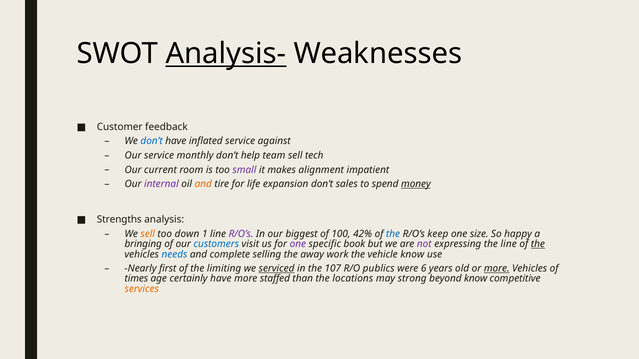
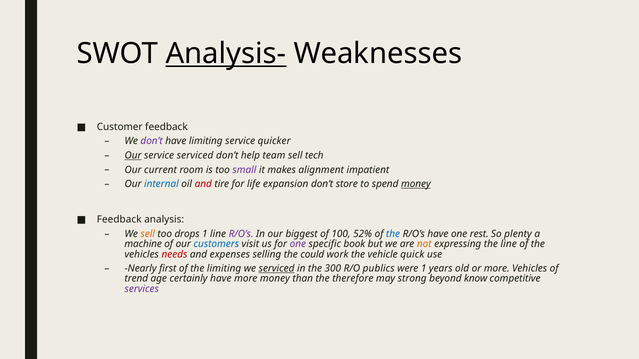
don’t colour: blue -> purple (152, 141)
have inflated: inflated -> limiting (206, 141)
against: against -> quicker (274, 141)
Our underline: none -> present (133, 156)
service monthly: monthly -> serviced (195, 156)
internal colour: purple -> blue (161, 184)
and colour: orange -> red (203, 184)
sales: sales -> store (347, 184)
Strengths: Strengths -> Feedback (119, 220)
down: down -> drops (187, 234)
42%: 42% -> 52% (363, 234)
R/O’s keep: keep -> have (438, 234)
size: size -> rest (479, 234)
happy: happy -> plenty (518, 234)
bringing: bringing -> machine (143, 244)
not colour: purple -> orange (424, 244)
the underline: present -> none (538, 244)
needs colour: blue -> red (174, 255)
complete: complete -> expenses (230, 255)
away: away -> could (312, 255)
vehicle know: know -> quick (412, 255)
107: 107 -> 300 (333, 269)
were 6: 6 -> 1 (424, 269)
more underline: present -> none (497, 269)
times: times -> trend (136, 279)
more staffed: staffed -> money (275, 279)
locations: locations -> therefore (353, 279)
services colour: orange -> purple (142, 289)
